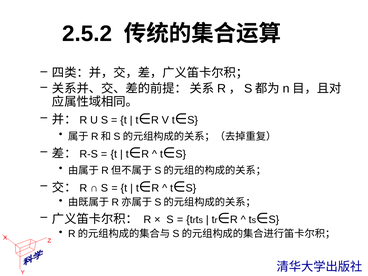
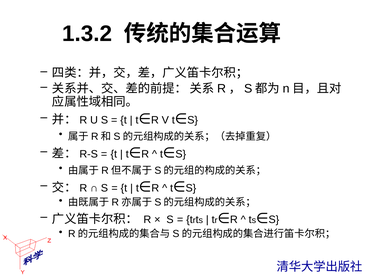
2.5.2: 2.5.2 -> 1.3.2 (87, 34)
